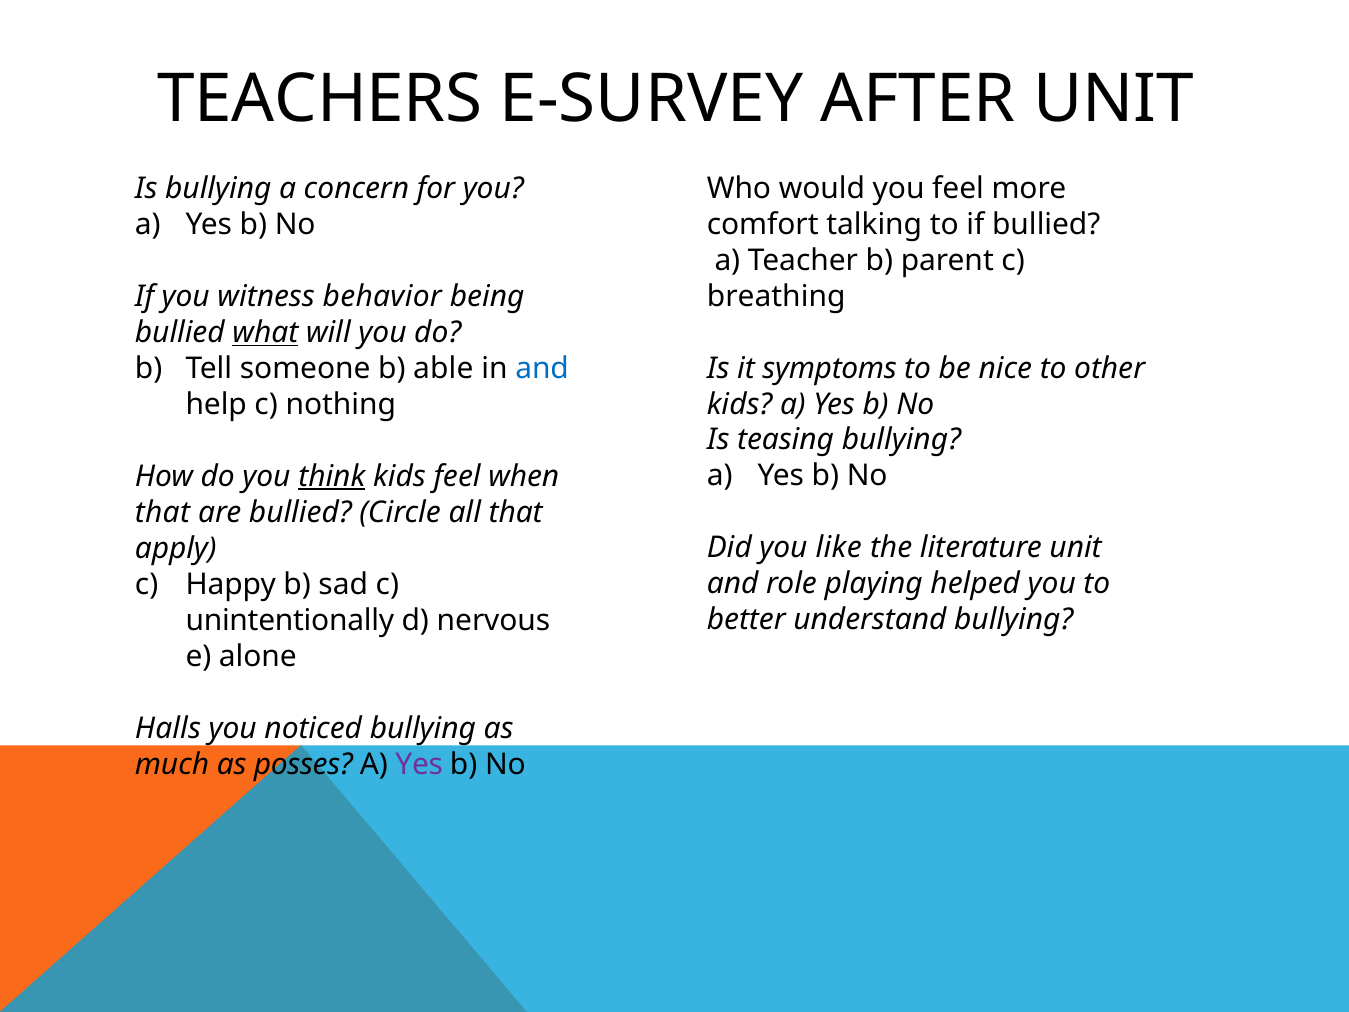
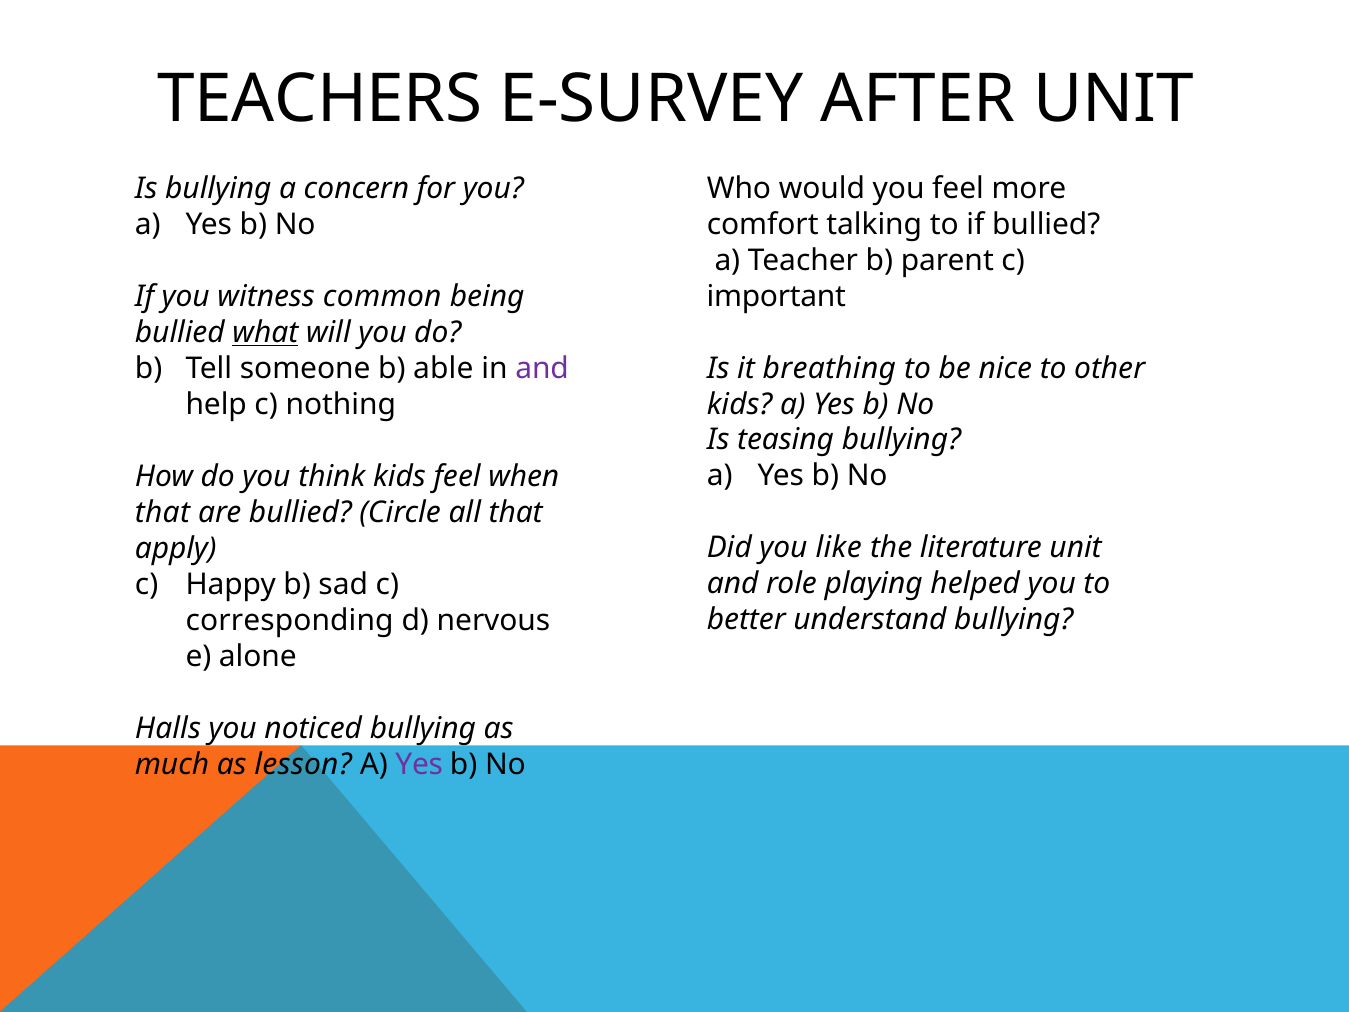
breathing: breathing -> important (776, 296)
behavior: behavior -> common (382, 297)
symptoms: symptoms -> breathing (829, 368)
and colour: blue -> purple (542, 368)
think underline: present -> none (332, 476)
unintentionally: unintentionally -> corresponding (290, 620)
posses: posses -> lesson (303, 764)
